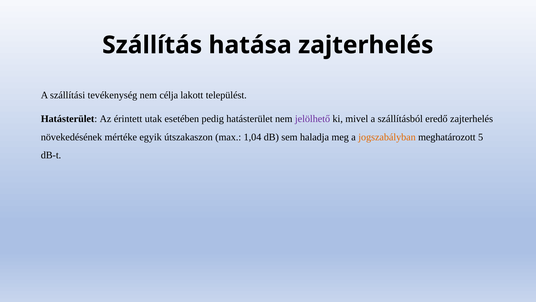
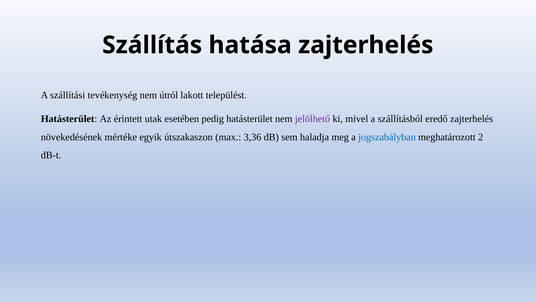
célja: célja -> útról (169, 95)
1,04: 1,04 -> 3,36 (253, 137)
jogszabályban colour: orange -> blue (387, 137)
5: 5 -> 2 (481, 137)
